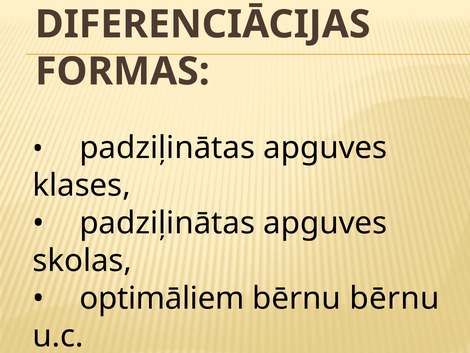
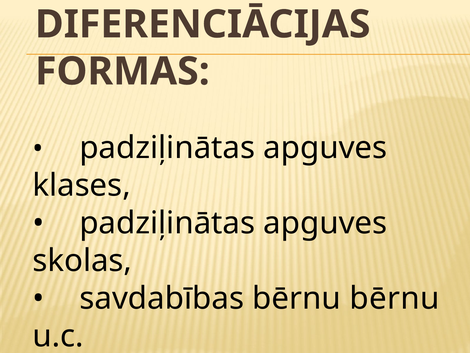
optimāliem: optimāliem -> savdabības (162, 298)
